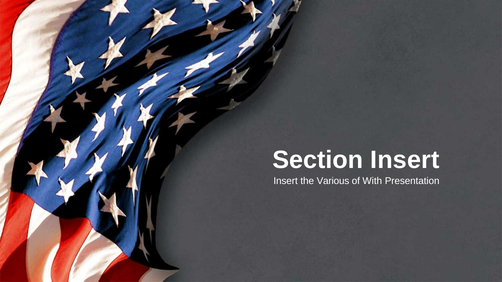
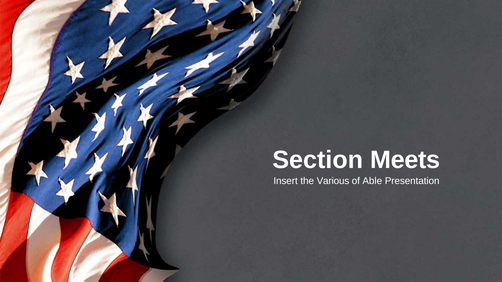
Section Insert: Insert -> Meets (405, 160)
With: With -> Able (372, 181)
